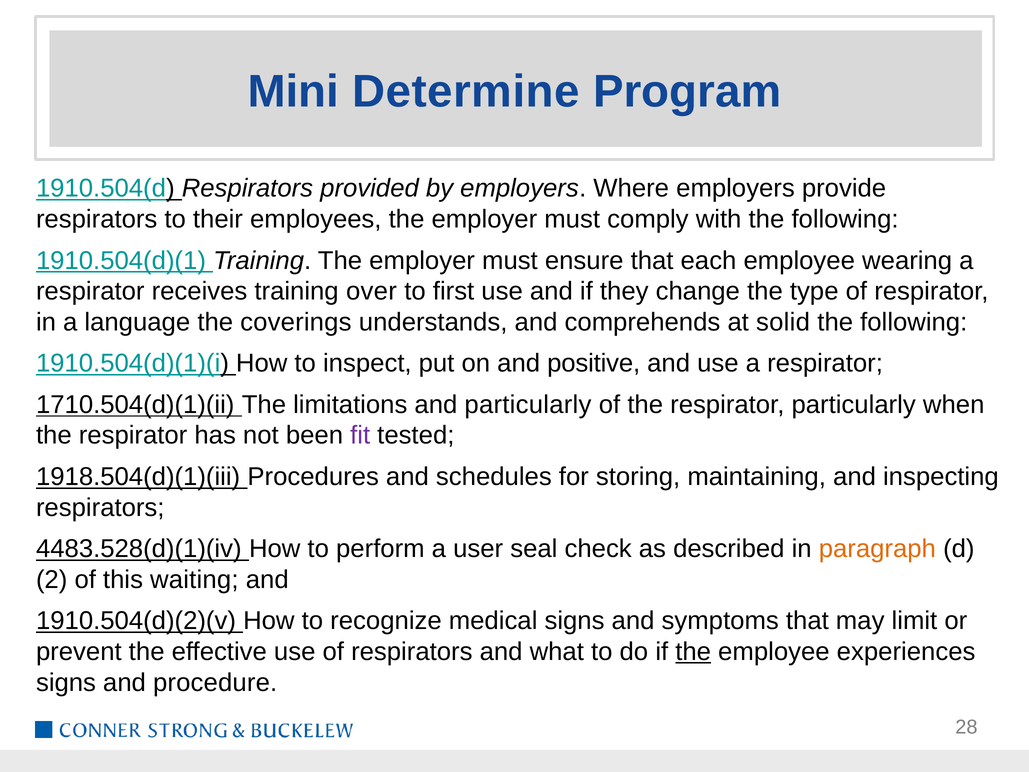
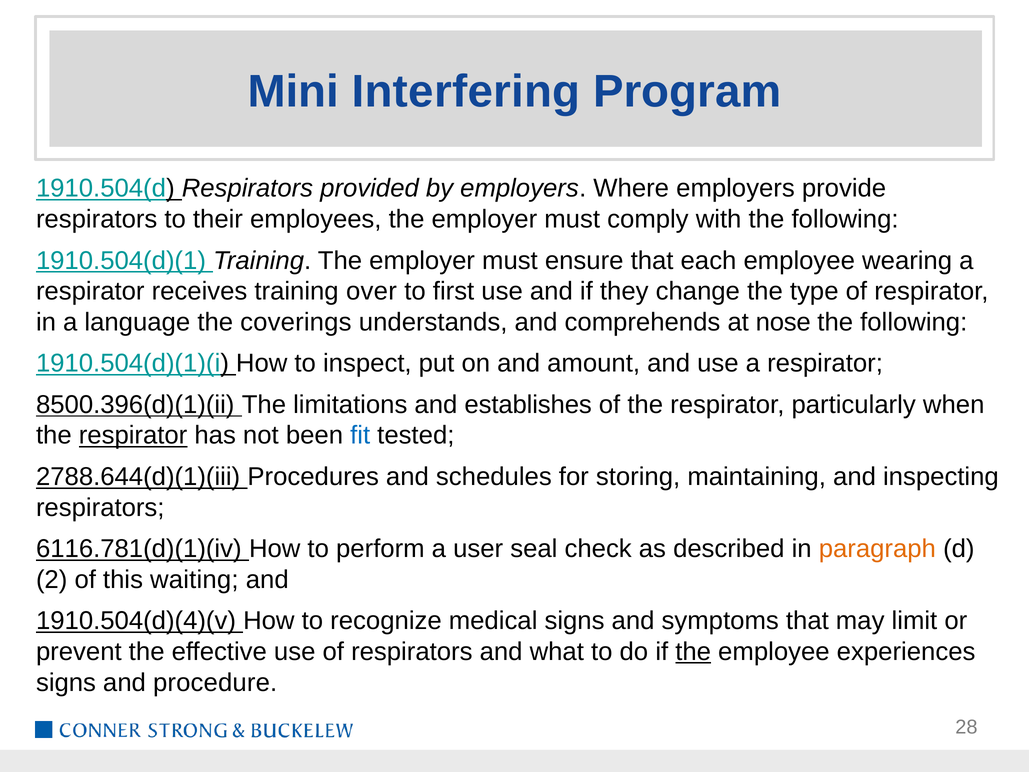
Determine: Determine -> Interfering (466, 92)
solid: solid -> nose (783, 322)
positive: positive -> amount (594, 363)
1710.504(d)(1)(ii: 1710.504(d)(1)(ii -> 8500.396(d)(1)(ii (135, 404)
and particularly: particularly -> establishes (528, 404)
respirator underline: none -> present (133, 435)
fit colour: purple -> blue (360, 435)
1918.504(d)(1)(iii: 1918.504(d)(1)(iii -> 2788.644(d)(1)(iii (138, 477)
4483.528(d)(1)(iv: 4483.528(d)(1)(iv -> 6116.781(d)(1)(iv (139, 549)
1910.504(d)(2)(v: 1910.504(d)(2)(v -> 1910.504(d)(4)(v (136, 621)
